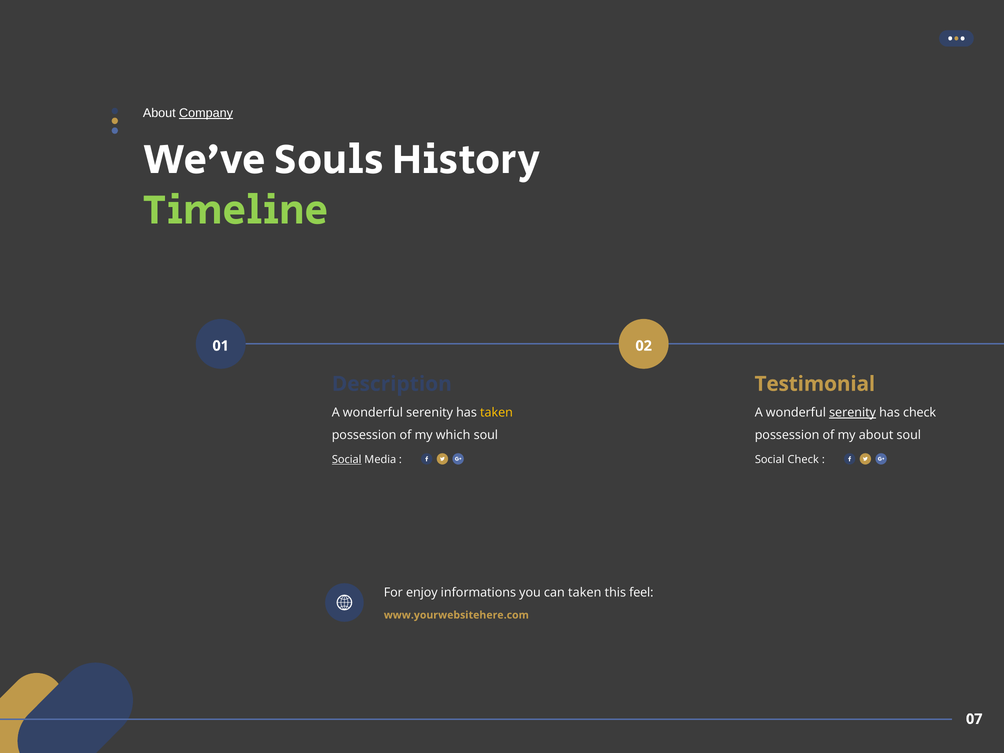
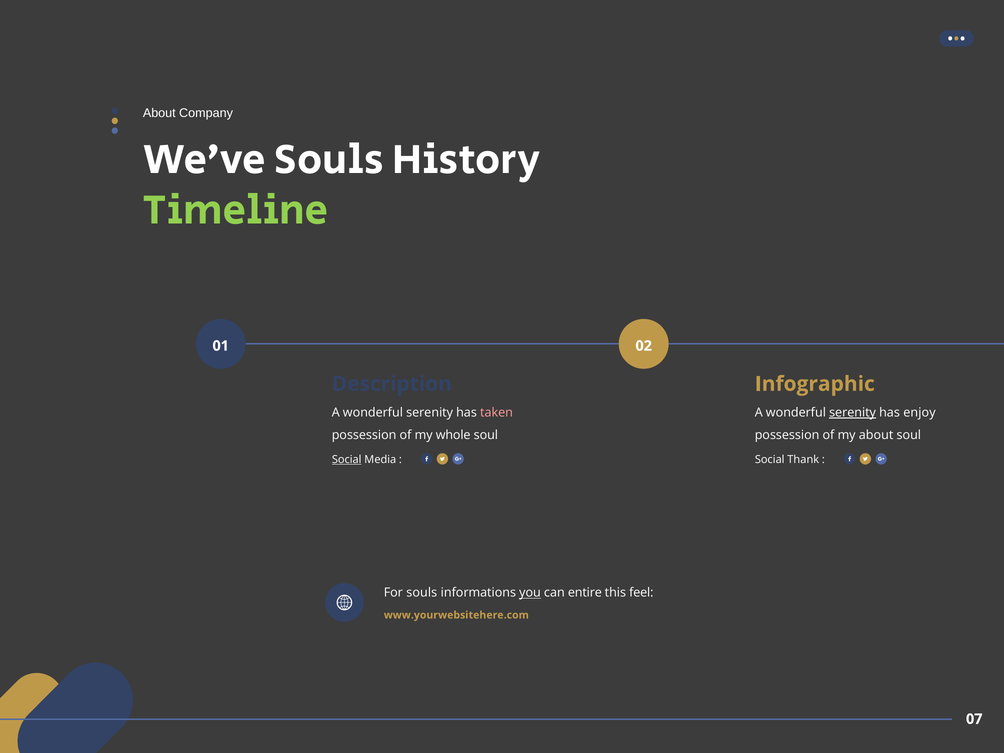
Company underline: present -> none (206, 113)
Testimonial: Testimonial -> Infographic (815, 384)
taken colour: yellow -> pink (497, 412)
has check: check -> enjoy (919, 412)
which: which -> whole (453, 435)
Social Check: Check -> Thank (803, 460)
For enjoy: enjoy -> souls (422, 593)
you underline: none -> present (530, 593)
can taken: taken -> entire (585, 593)
